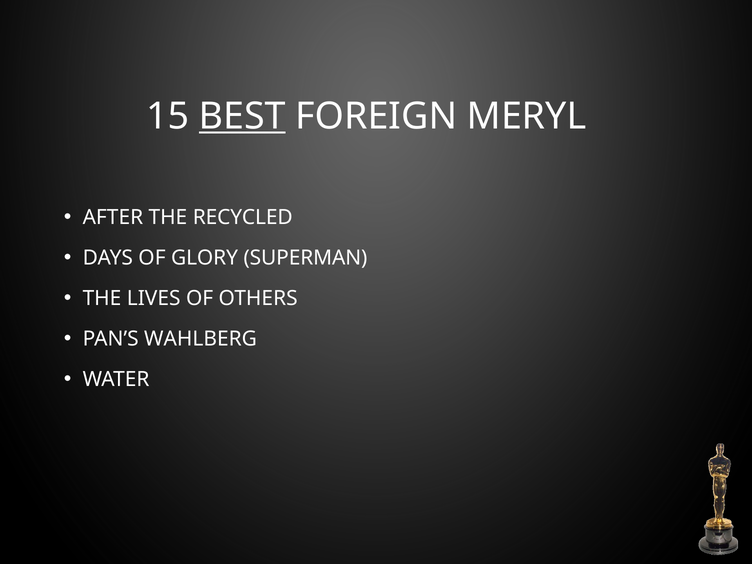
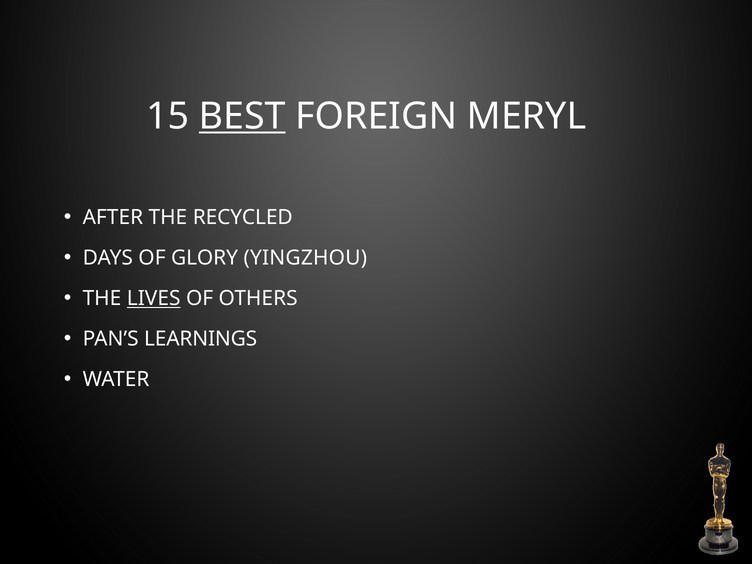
SUPERMAN: SUPERMAN -> YINGZHOU (305, 258)
LIVES underline: none -> present (154, 298)
WAHLBERG: WAHLBERG -> LEARNINGS (201, 339)
